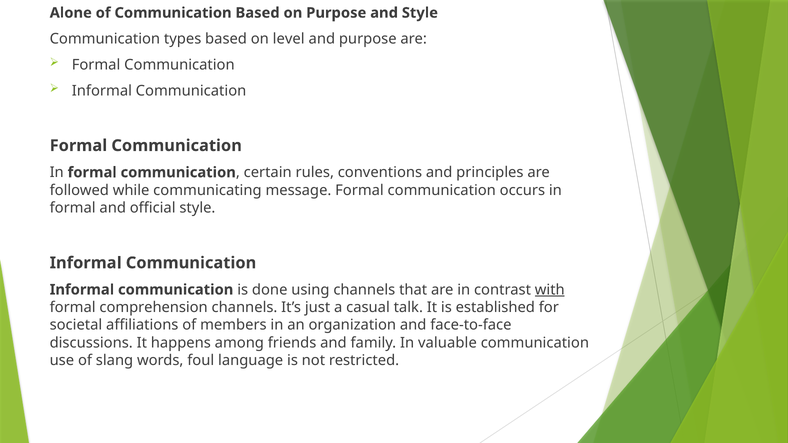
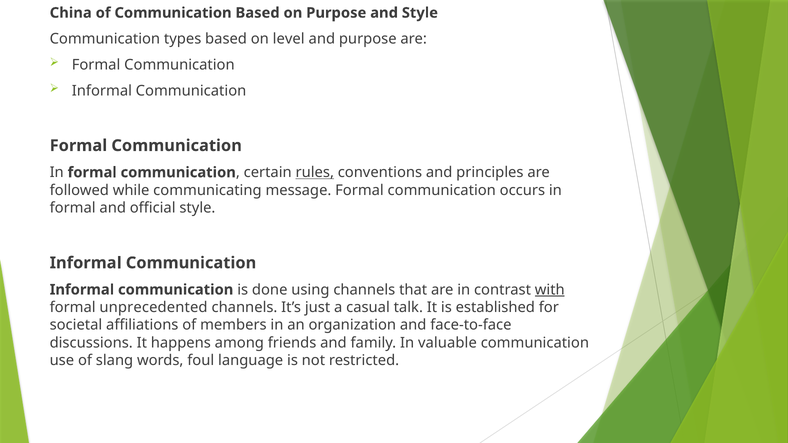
Alone: Alone -> China (71, 13)
rules underline: none -> present (315, 173)
comprehension: comprehension -> unprecedented (154, 308)
